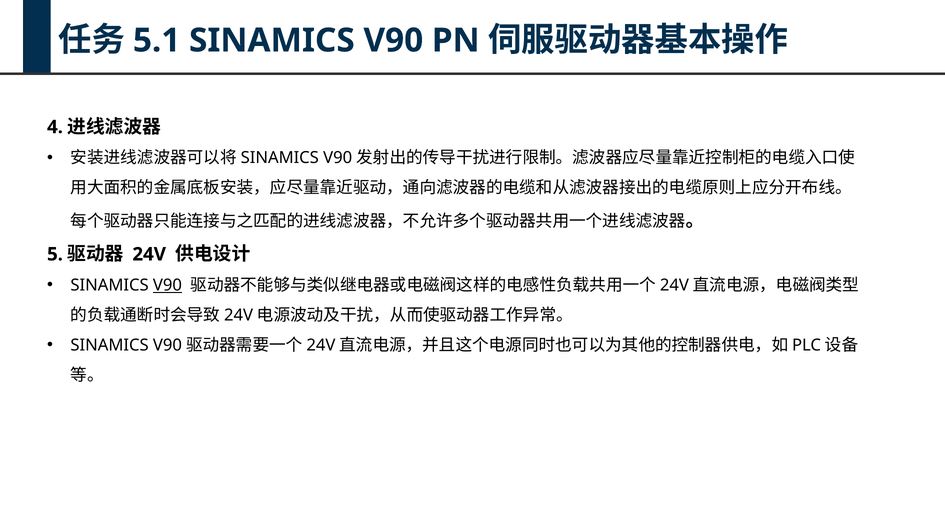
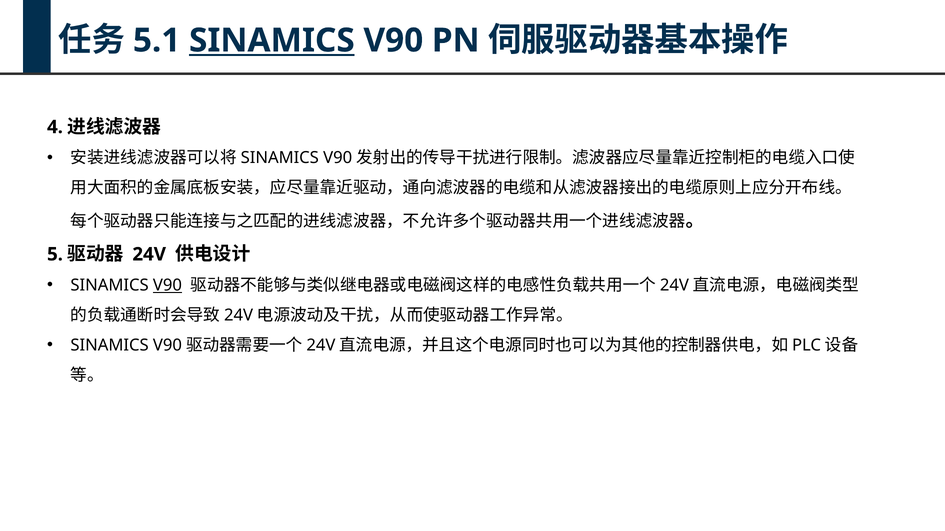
SINAMICS underline: none -> present (272, 41)
